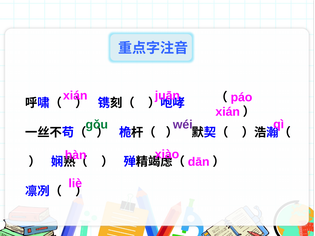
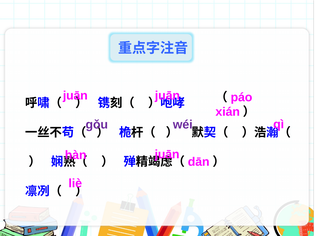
xián: xián -> juān (75, 96)
ɡǒu colour: green -> purple (97, 125)
xiào: xiào -> juān (167, 155)
